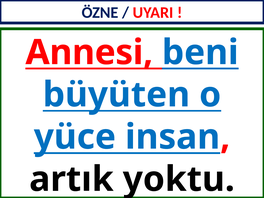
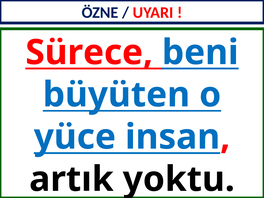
Annesi: Annesi -> Sürece (89, 53)
